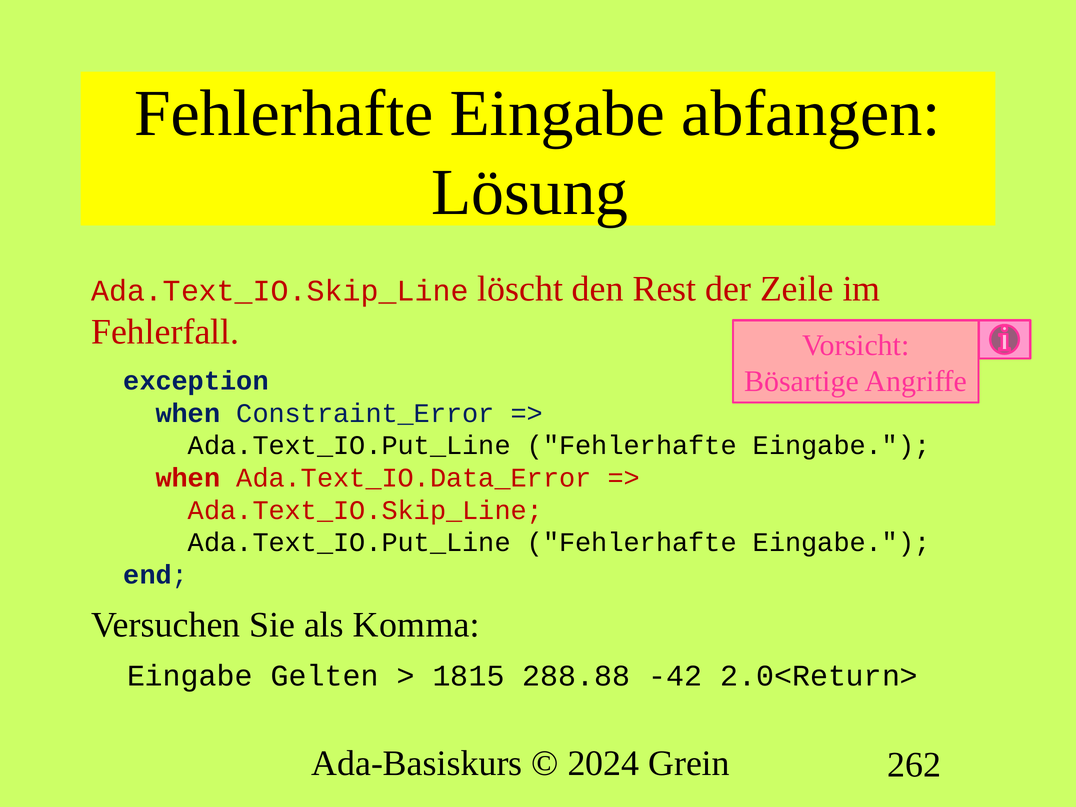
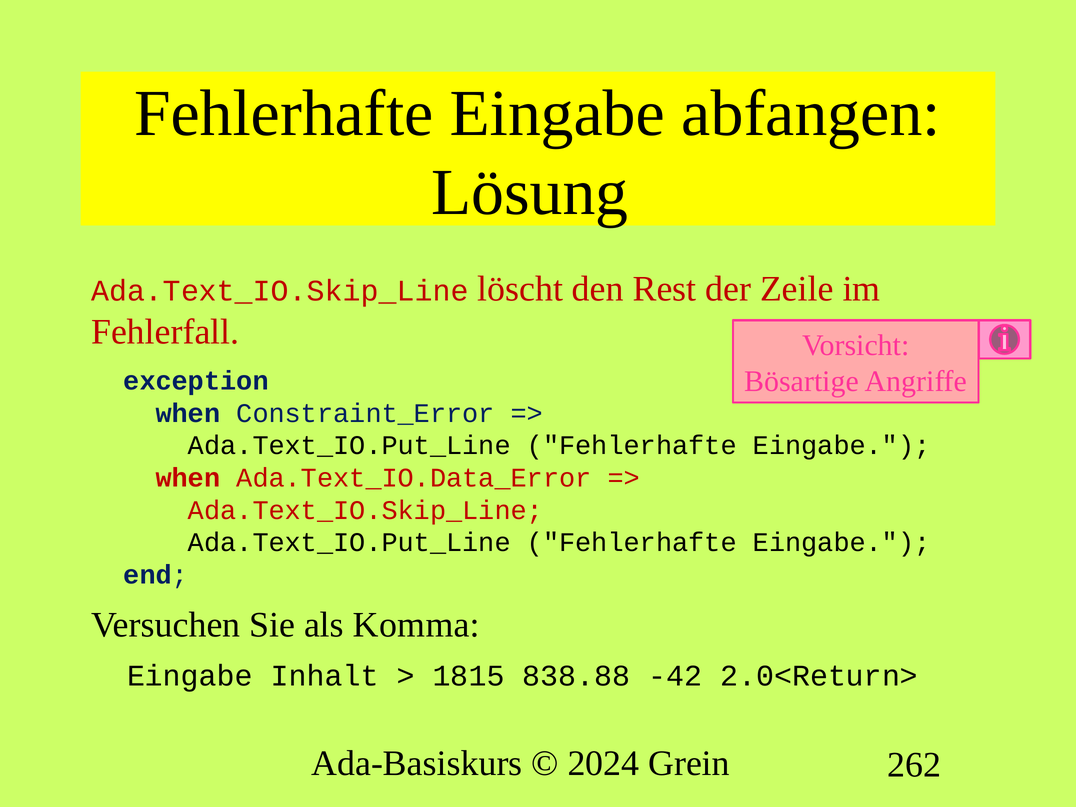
Gelten: Gelten -> Inhalt (325, 676)
288.88: 288.88 -> 838.88 (576, 676)
